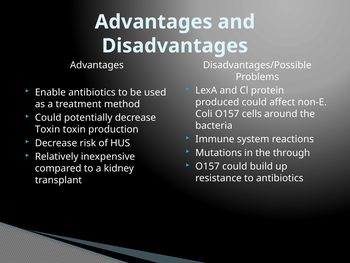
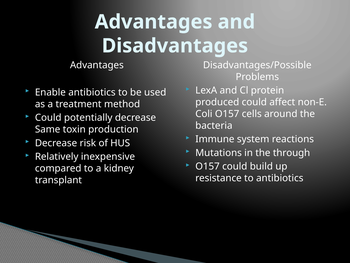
Toxin: Toxin -> Same (48, 129)
